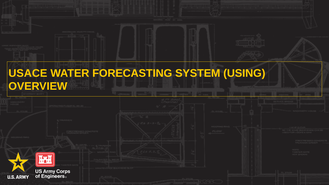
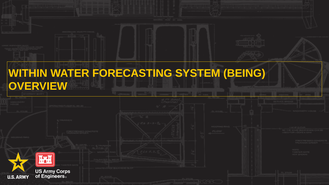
USACE: USACE -> WITHIN (28, 73)
USING: USING -> BEING (244, 73)
